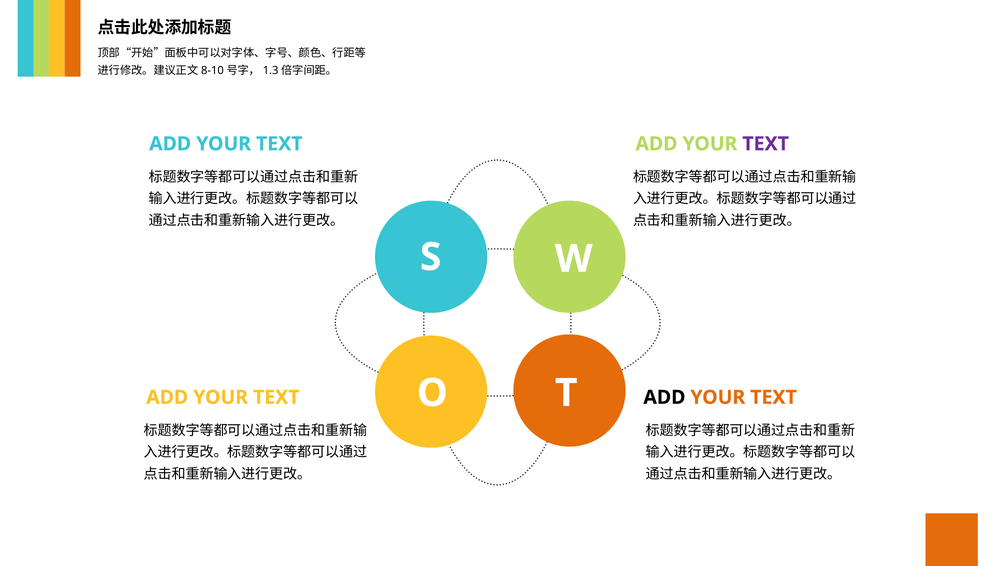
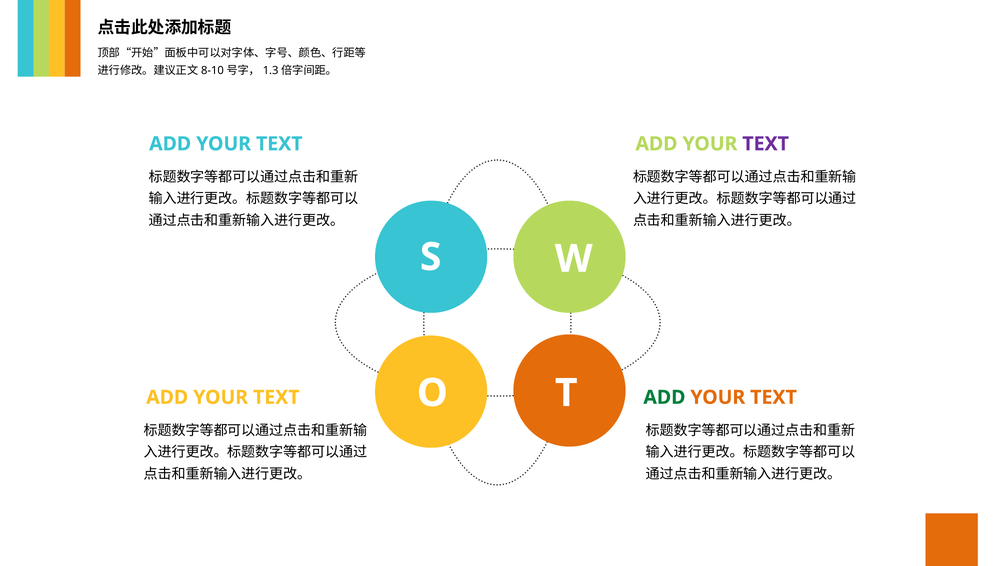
ADD colour: black -> green (664, 397)
